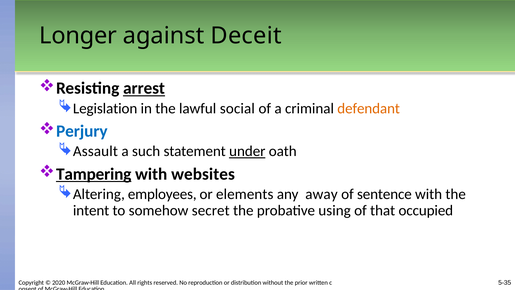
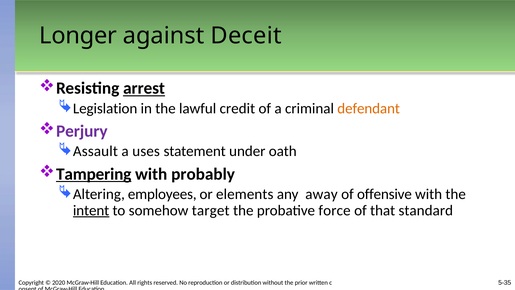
social: social -> credit (237, 108)
Perjury colour: blue -> purple (82, 131)
such: such -> uses (146, 151)
under underline: present -> none (247, 151)
websites: websites -> probably (203, 174)
sentence: sentence -> offensive (384, 194)
intent underline: none -> present (91, 210)
secret: secret -> target (211, 210)
using: using -> force (335, 210)
occupied: occupied -> standard (426, 210)
